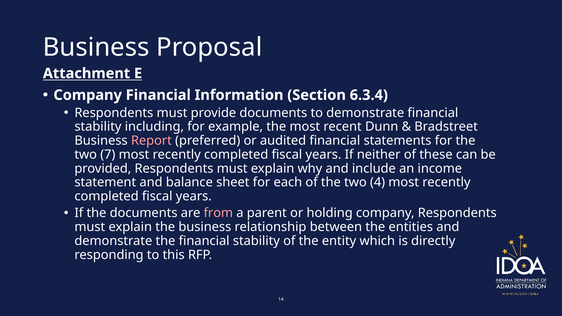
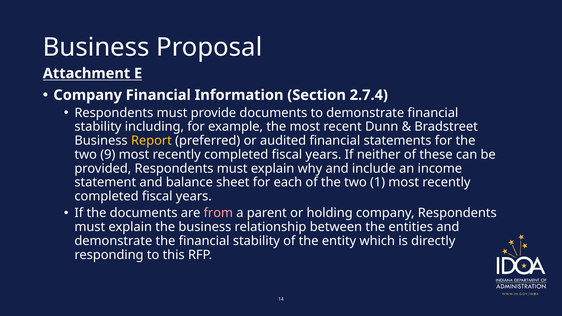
6.3.4: 6.3.4 -> 2.7.4 (369, 95)
Report colour: pink -> yellow (151, 141)
7: 7 -> 9 (108, 155)
4: 4 -> 1 (378, 182)
